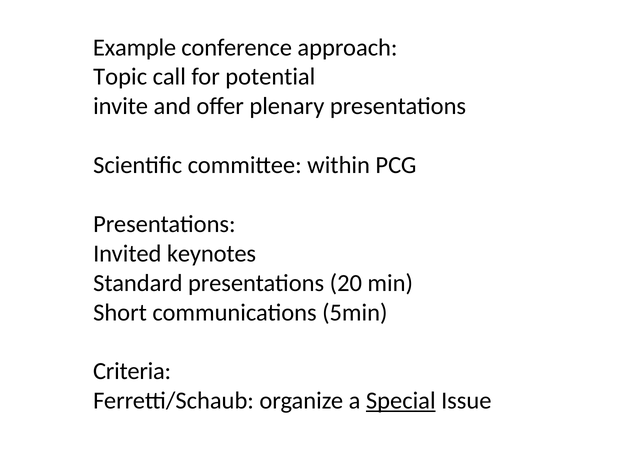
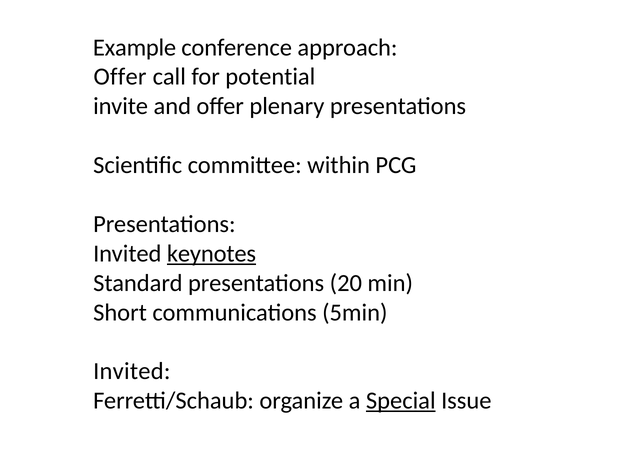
Topic: Topic -> Offer (120, 77)
keynotes underline: none -> present (212, 254)
Criteria: Criteria -> Invited (132, 372)
